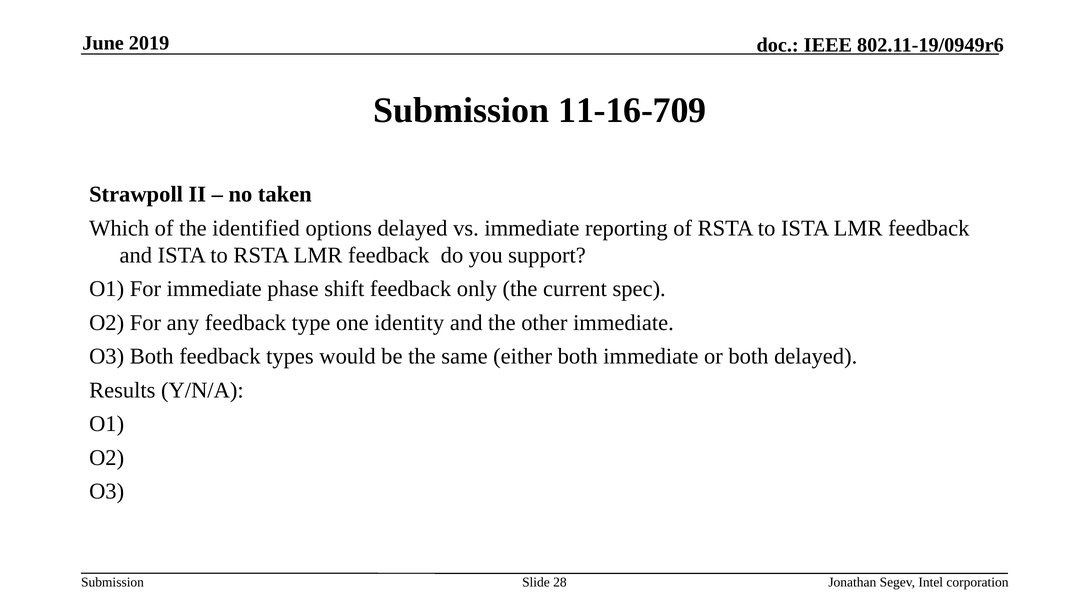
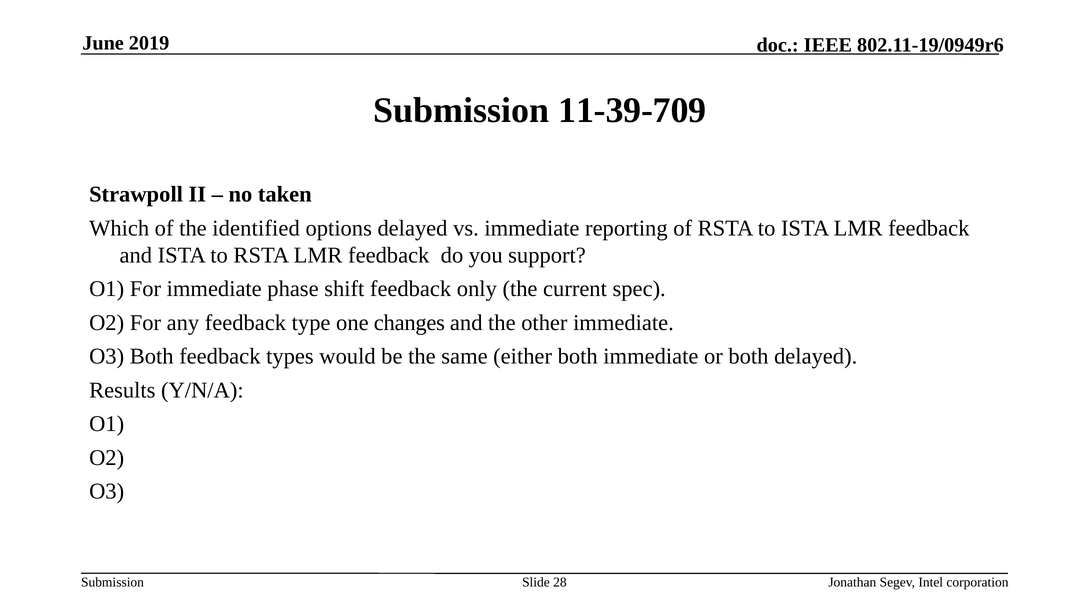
11-16-709: 11-16-709 -> 11-39-709 (632, 110)
identity: identity -> changes (409, 323)
